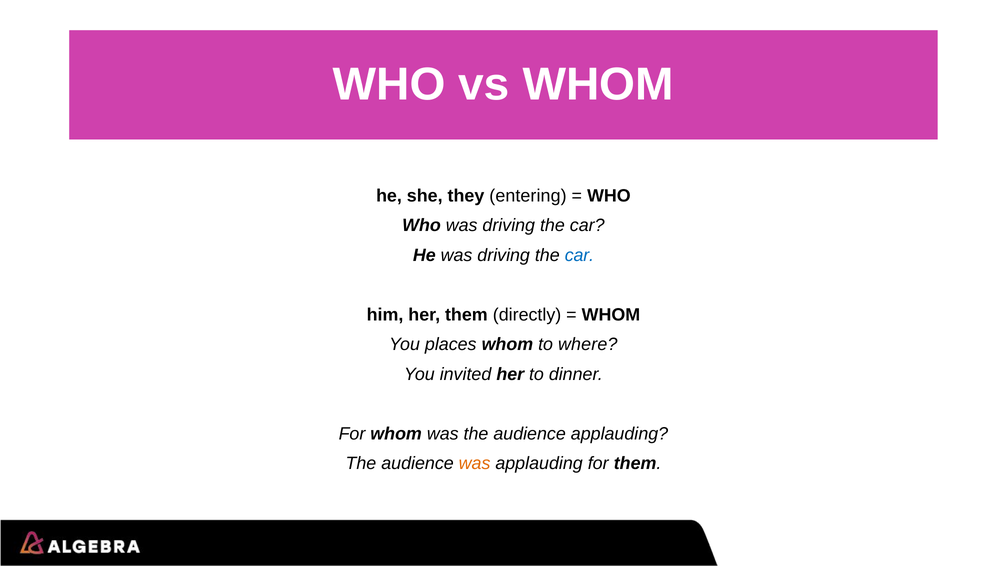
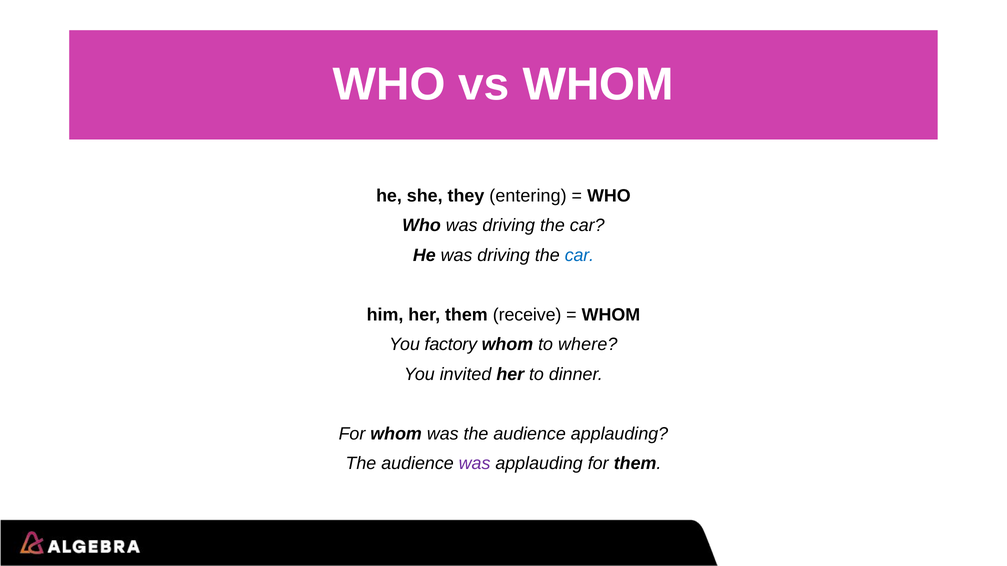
directly: directly -> receive (527, 315)
places: places -> factory (451, 345)
was colour: orange -> purple (475, 464)
